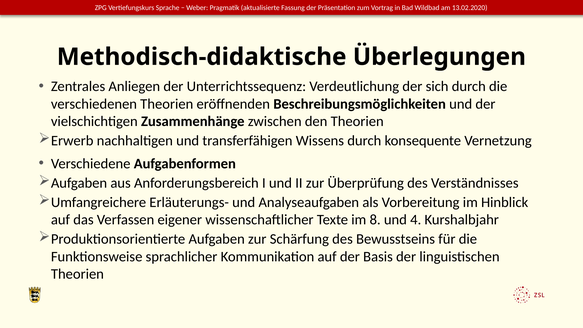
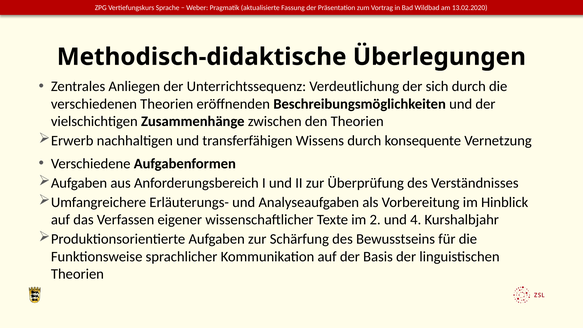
8: 8 -> 2 (375, 220)
